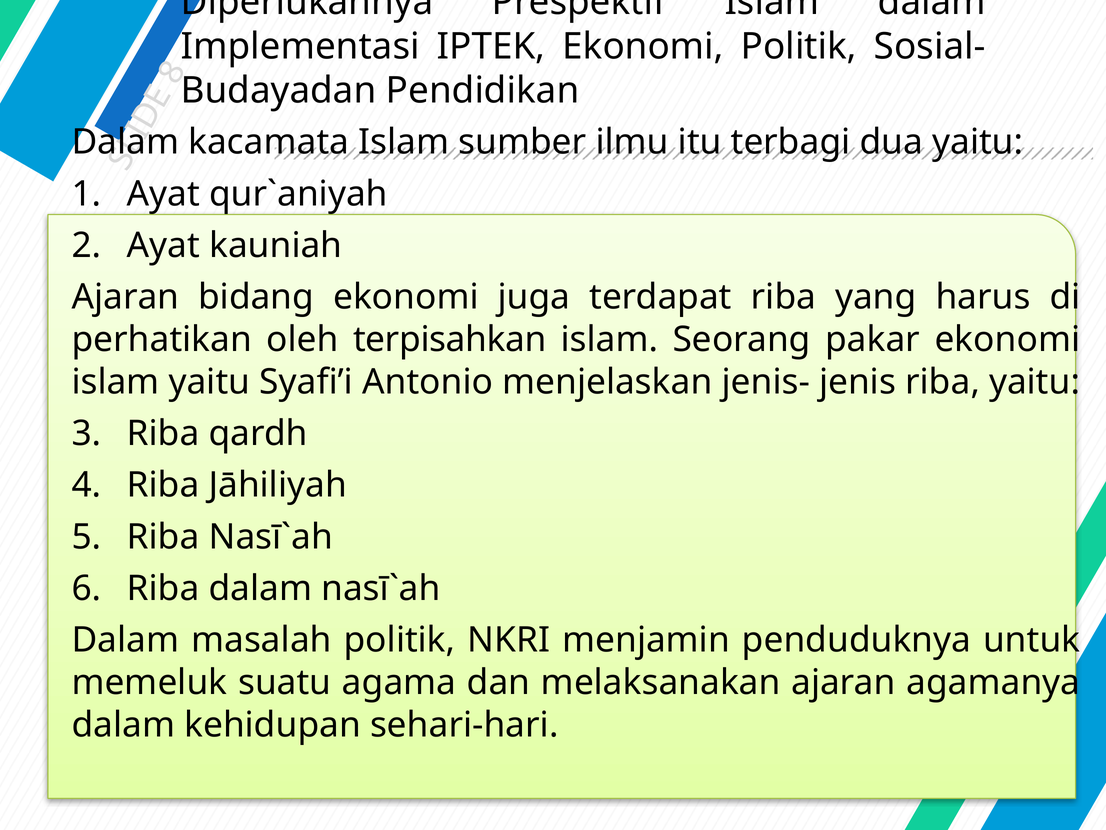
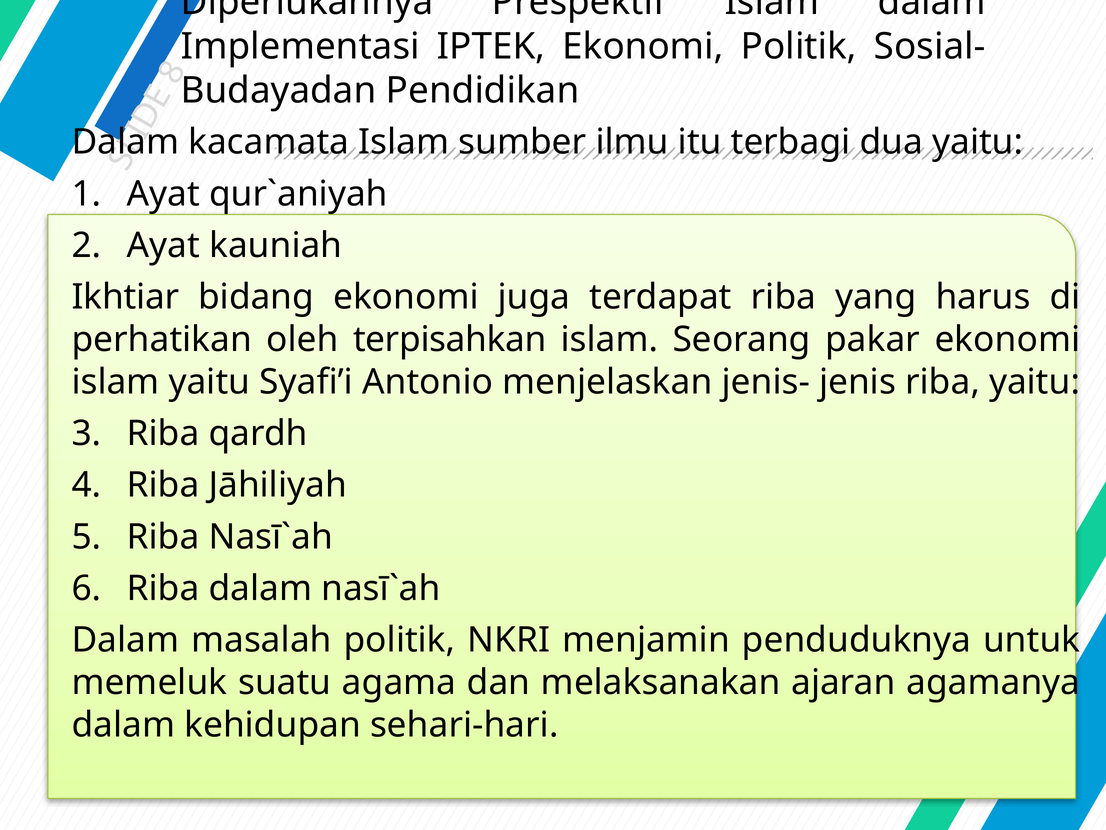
Ajaran: Ajaran -> Ikhtiar (125, 297)
